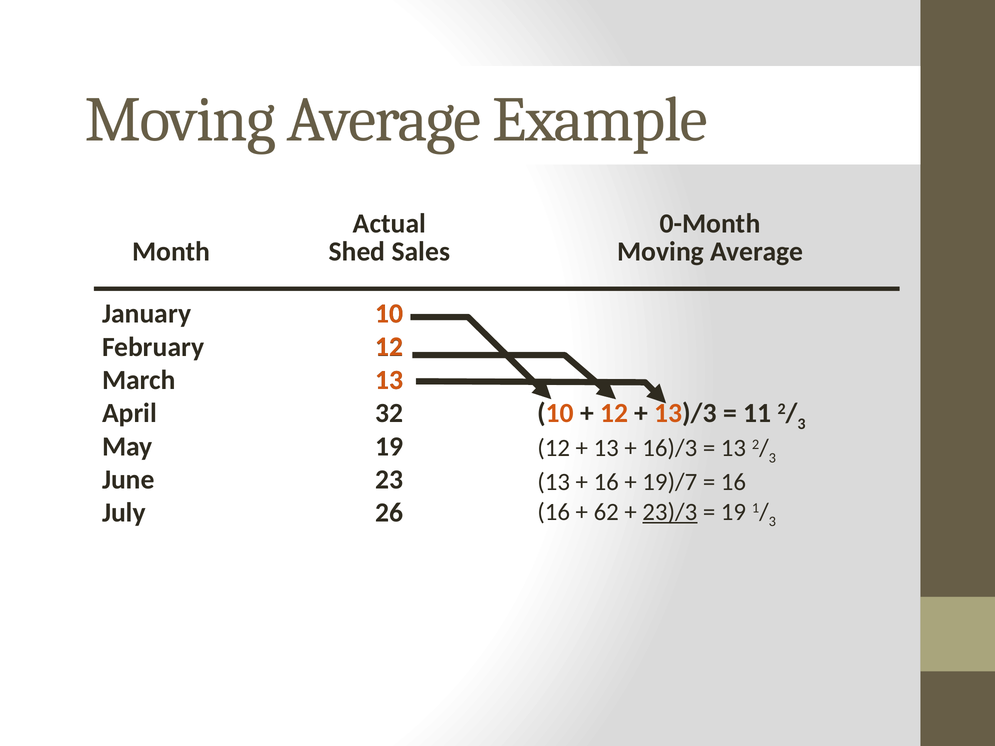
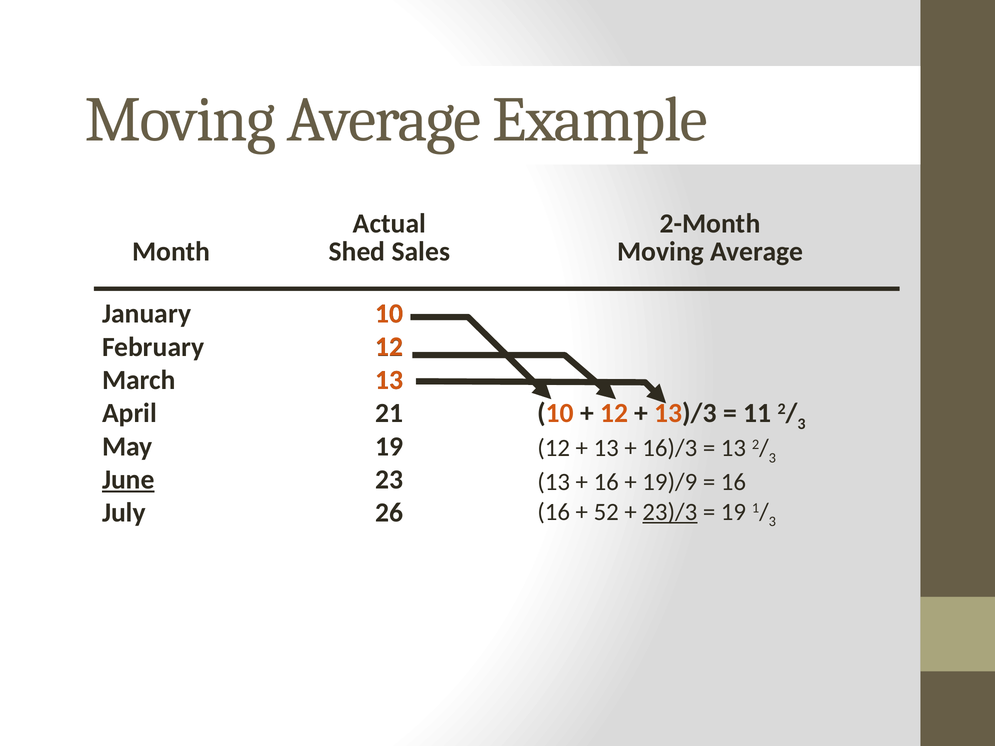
0-Month: 0-Month -> 2-Month (710, 224)
32: 32 -> 21 (389, 413)
June underline: none -> present (128, 480)
19)/7: 19)/7 -> 19)/9 (670, 482)
62: 62 -> 52 (606, 512)
